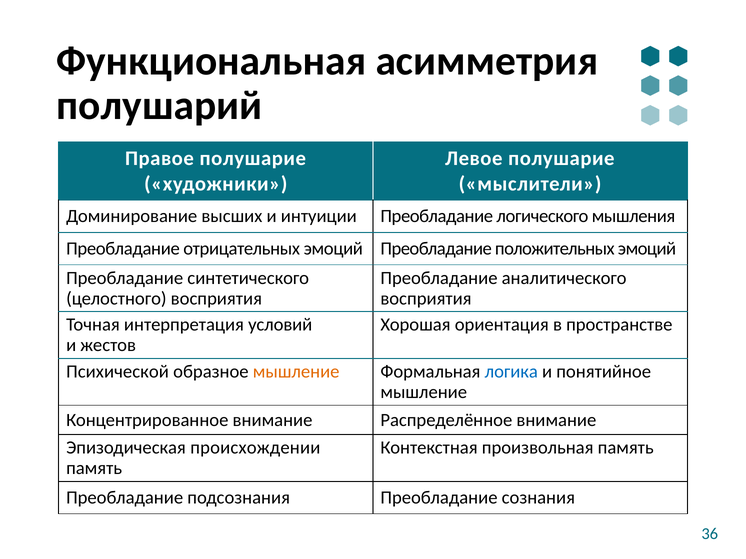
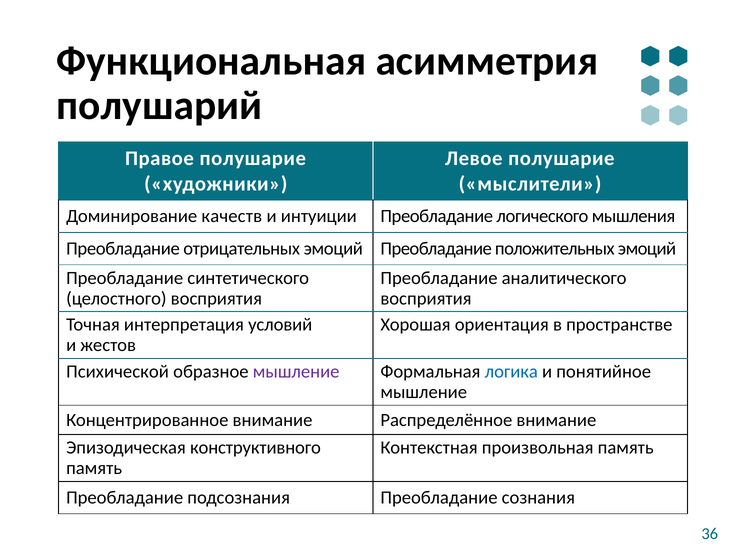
высших: высших -> качеств (232, 216)
мышление colour: orange -> purple (296, 372)
происхождении: происхождении -> конструктивного (255, 448)
